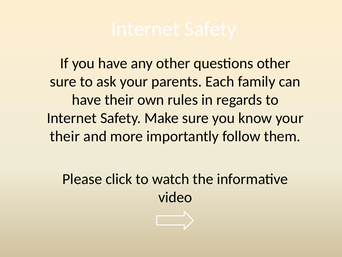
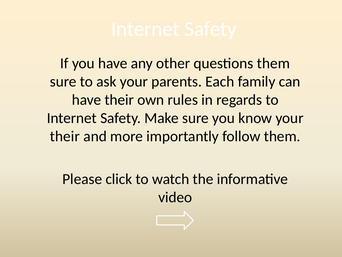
questions other: other -> them (273, 63)
